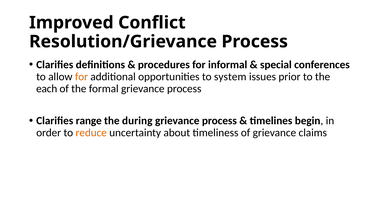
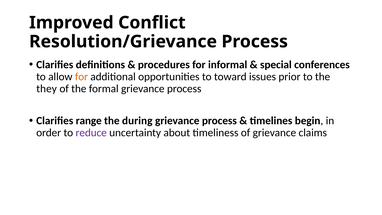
system: system -> toward (230, 77)
each: each -> they (47, 89)
reduce colour: orange -> purple (91, 133)
